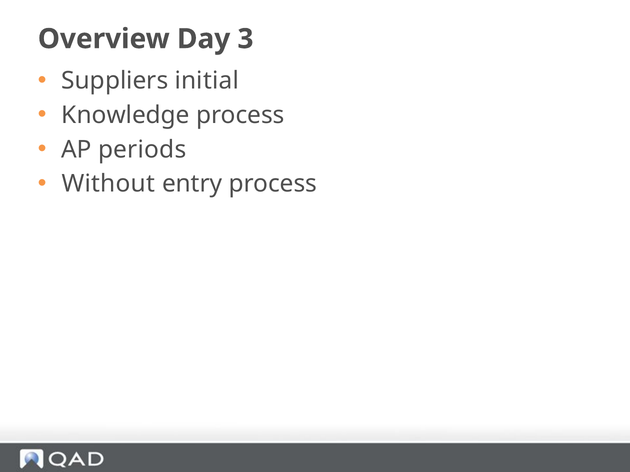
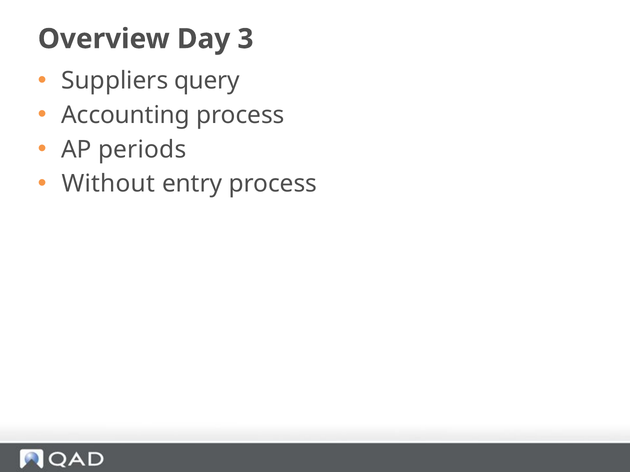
initial: initial -> query (207, 81)
Knowledge: Knowledge -> Accounting (126, 115)
